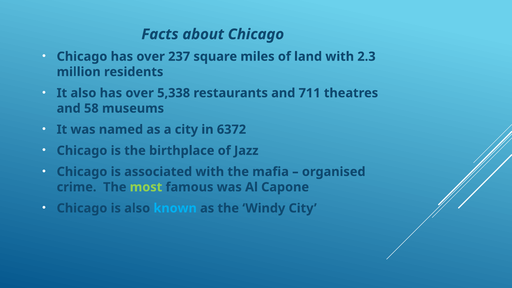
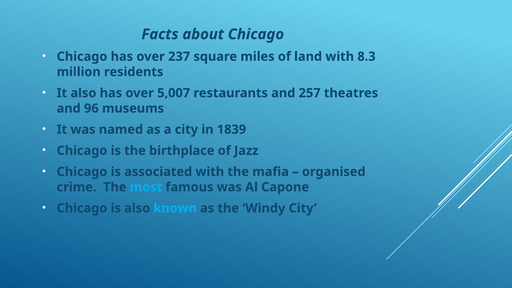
2.3: 2.3 -> 8.3 (366, 57)
5,338: 5,338 -> 5,007 (174, 93)
711: 711 -> 257 (310, 93)
58: 58 -> 96 (91, 108)
6372: 6372 -> 1839 (231, 130)
most colour: light green -> light blue (146, 187)
